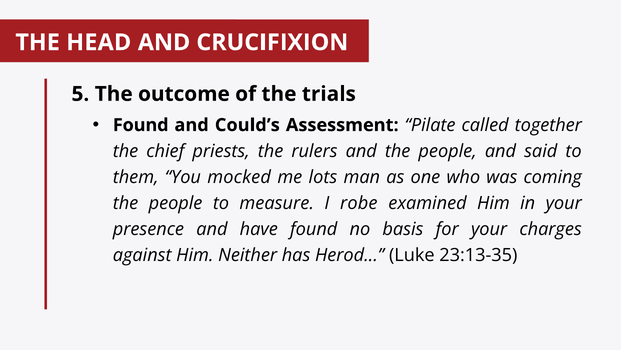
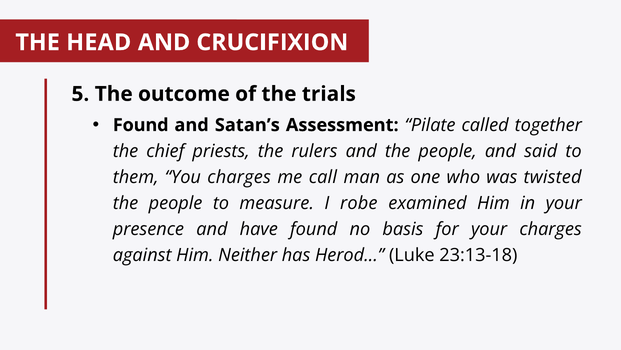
Could’s: Could’s -> Satan’s (247, 125)
You mocked: mocked -> charges (239, 177)
lots: lots -> call (323, 177)
coming: coming -> twisted (553, 177)
23:13-35: 23:13-35 -> 23:13-18 (478, 256)
